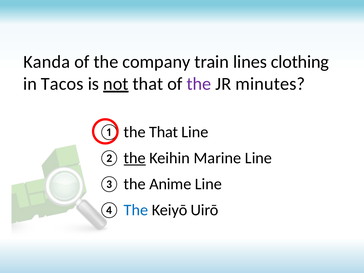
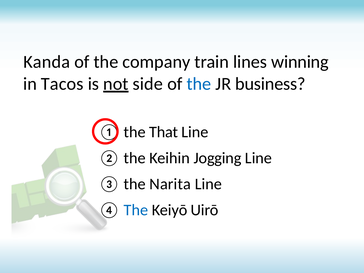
clothing: clothing -> winning (300, 62)
that: that -> side (148, 84)
the colour: purple -> blue (199, 84)
minutes: minutes -> business (270, 84)
the underline: present -> none (135, 158)
Marine: Marine -> Jogging (218, 158)
Anime: Anime -> Narita (170, 184)
